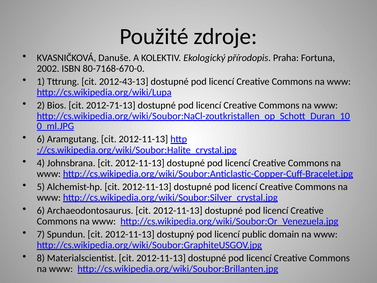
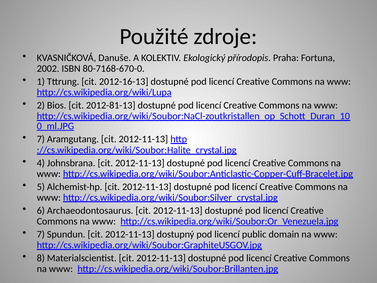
2012-43-13: 2012-43-13 -> 2012-16-13 (124, 82)
2012-71-13: 2012-71-13 -> 2012-81-13 (111, 105)
6: 6 -> 7 (41, 139)
